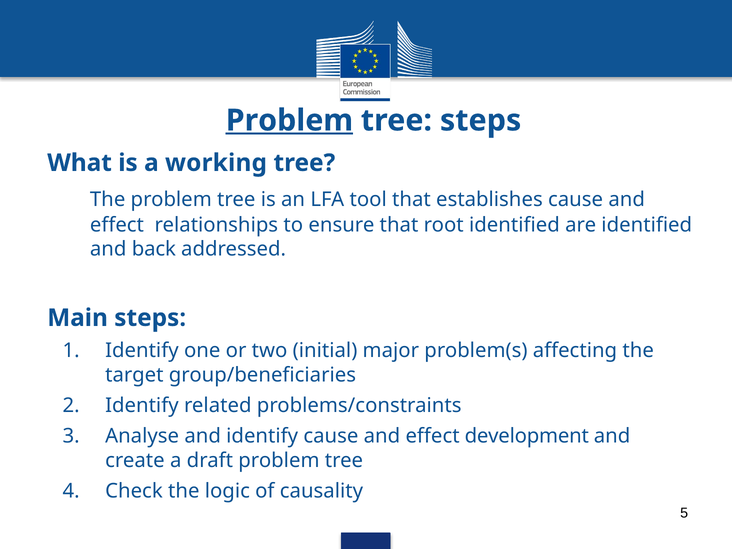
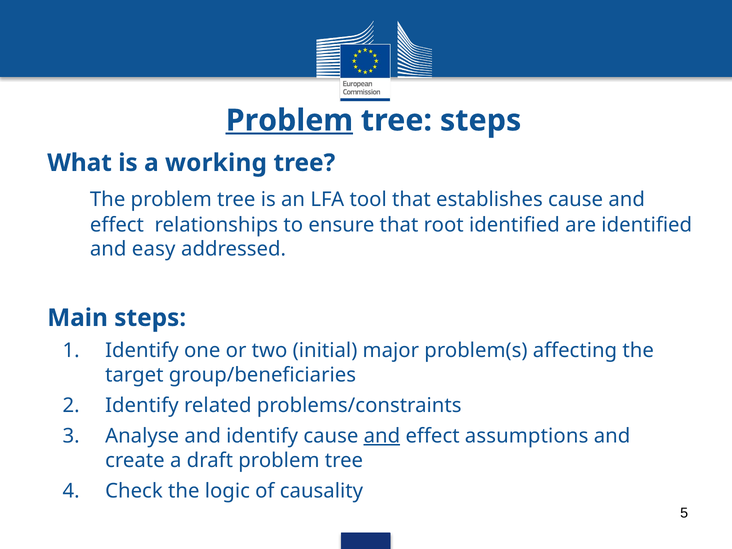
back: back -> easy (154, 249)
and underline: none -> present (382, 436)
development: development -> assumptions (527, 436)
